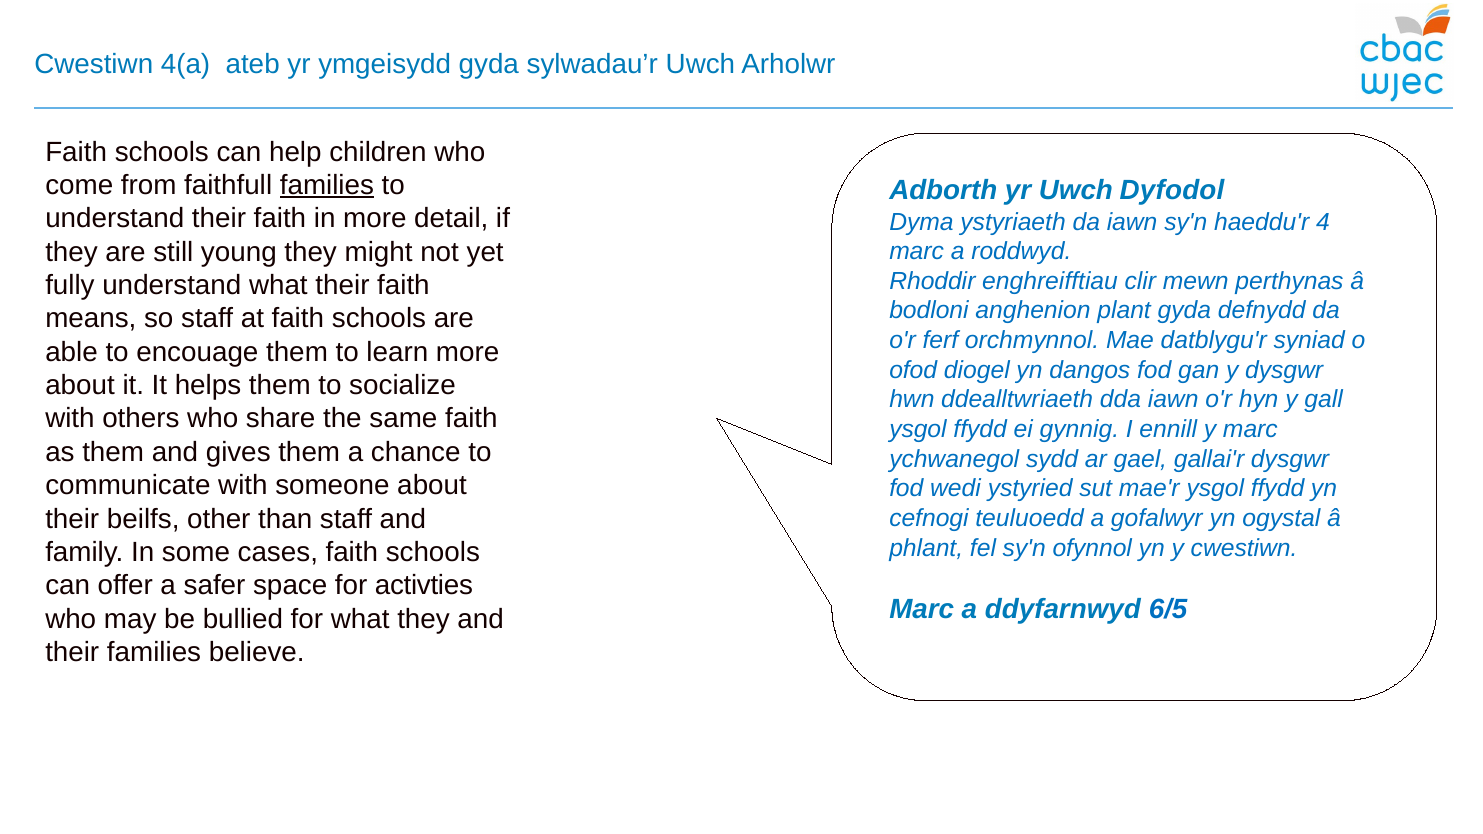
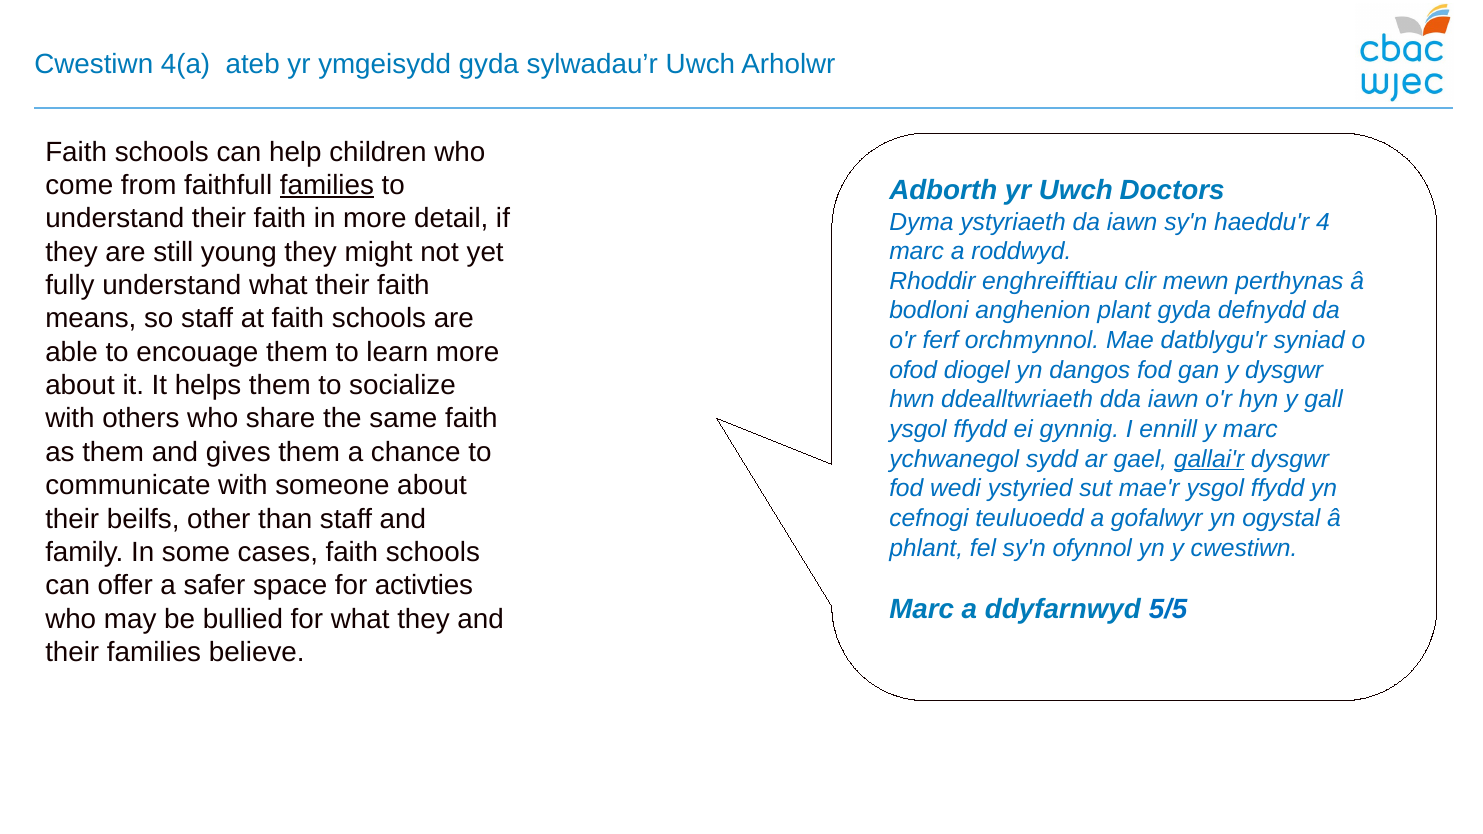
Dyfodol: Dyfodol -> Doctors (1172, 191)
gallai'r underline: none -> present (1209, 459)
6/5: 6/5 -> 5/5 (1168, 609)
